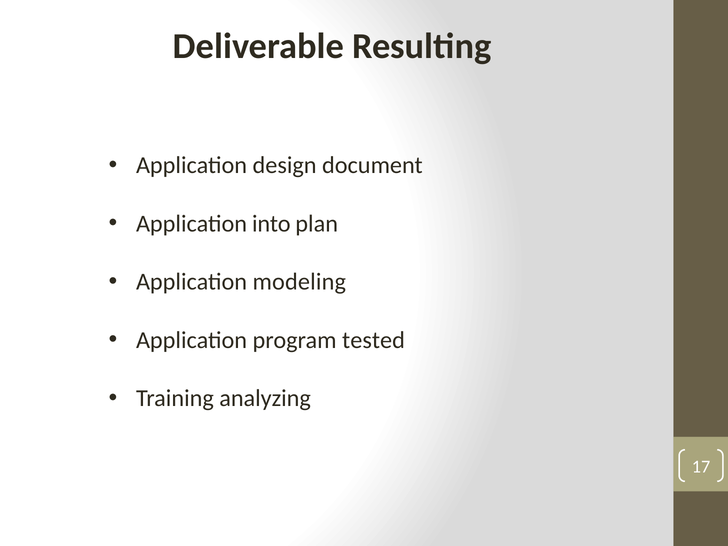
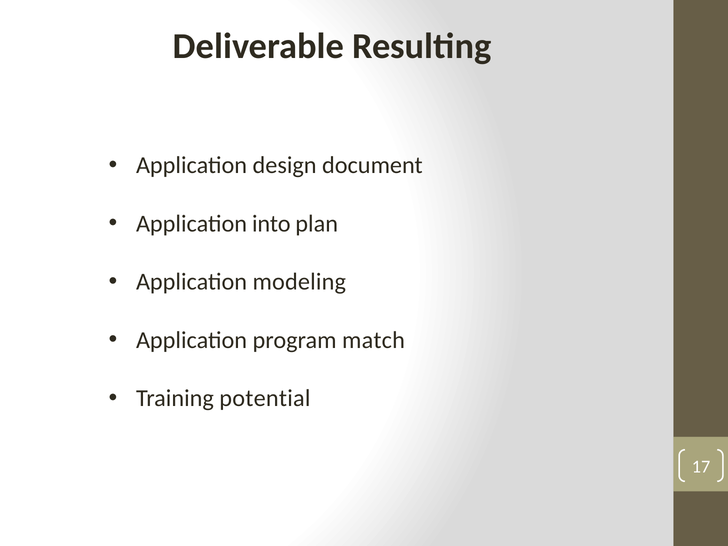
tested: tested -> match (373, 340)
analyzing: analyzing -> potential (265, 398)
